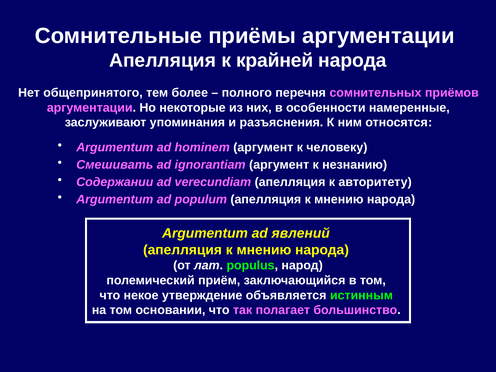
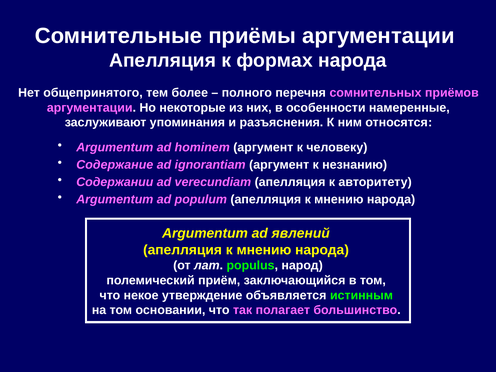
крайней: крайней -> формах (275, 60)
Смешивать: Смешивать -> Содержание (115, 165)
